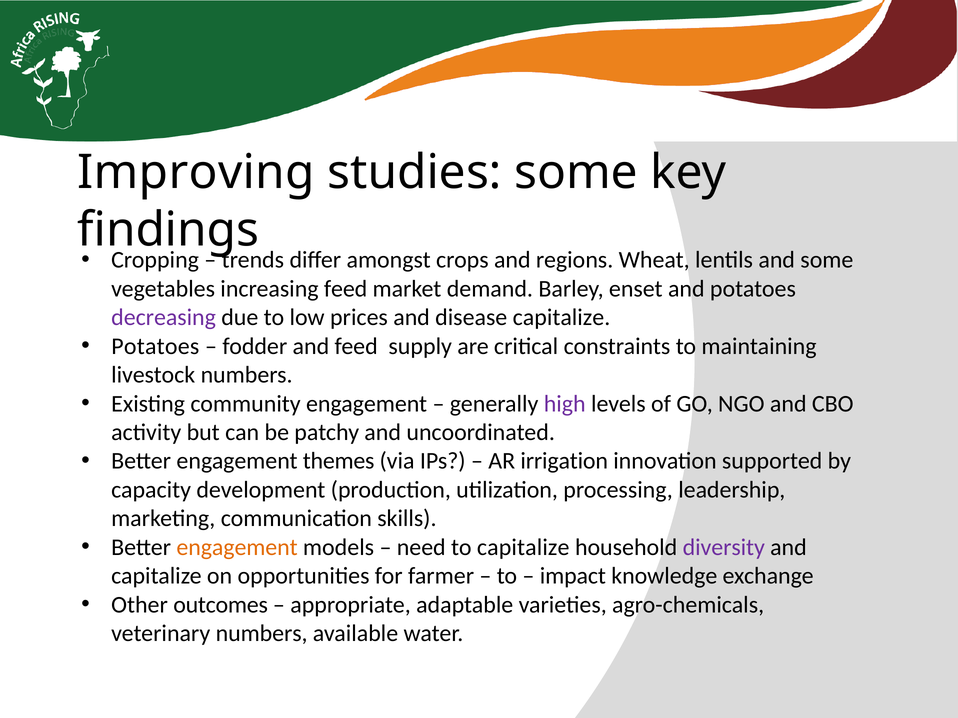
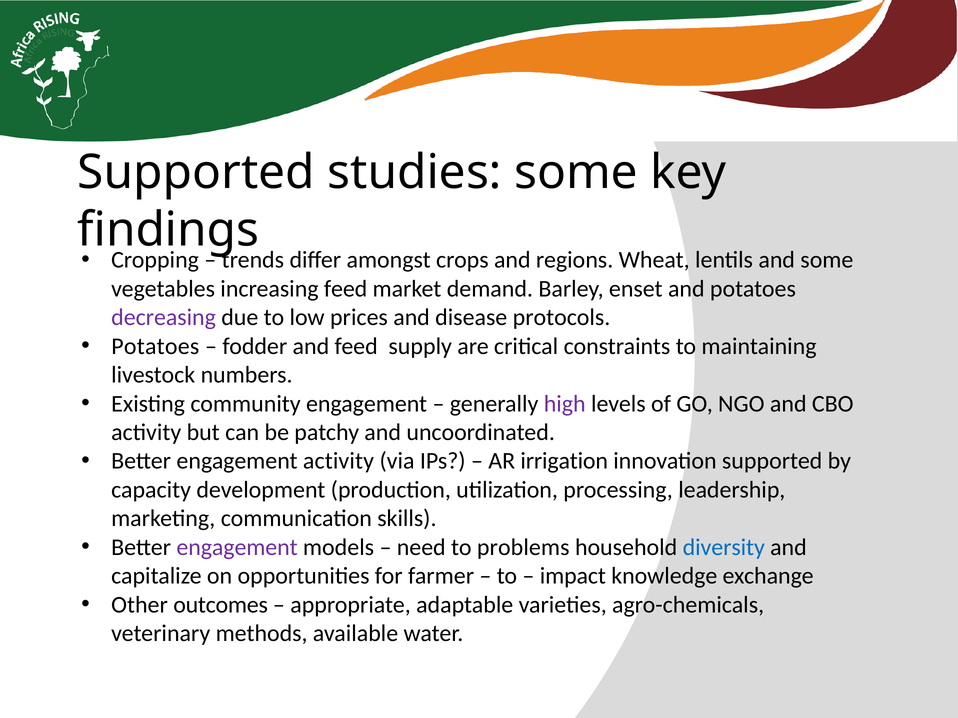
Improving: Improving -> Supported (196, 173)
disease capitalize: capitalize -> protocols (562, 318)
engagement themes: themes -> activity (338, 461)
engagement colour: orange -> purple (237, 548)
to capitalize: capitalize -> problems (523, 548)
diversity colour: purple -> blue (724, 548)
veterinary numbers: numbers -> methods (262, 634)
